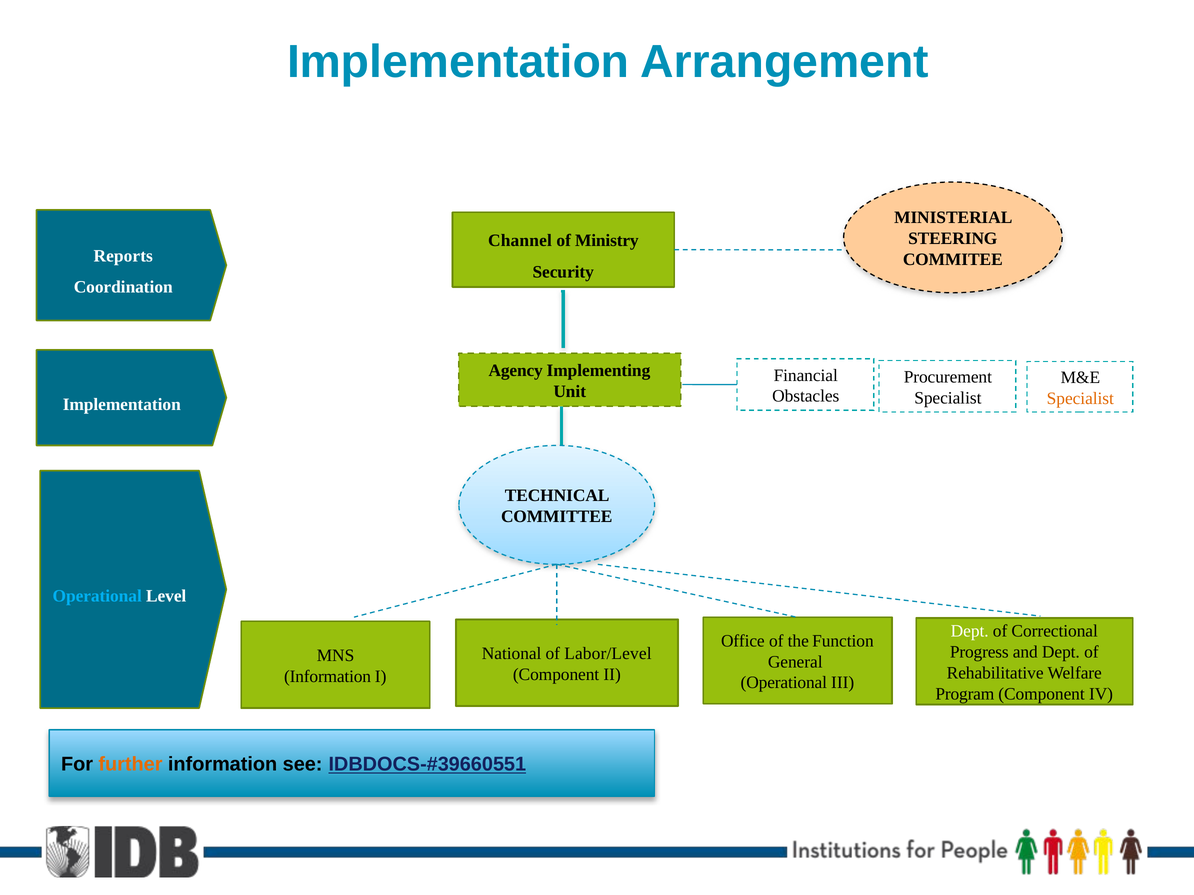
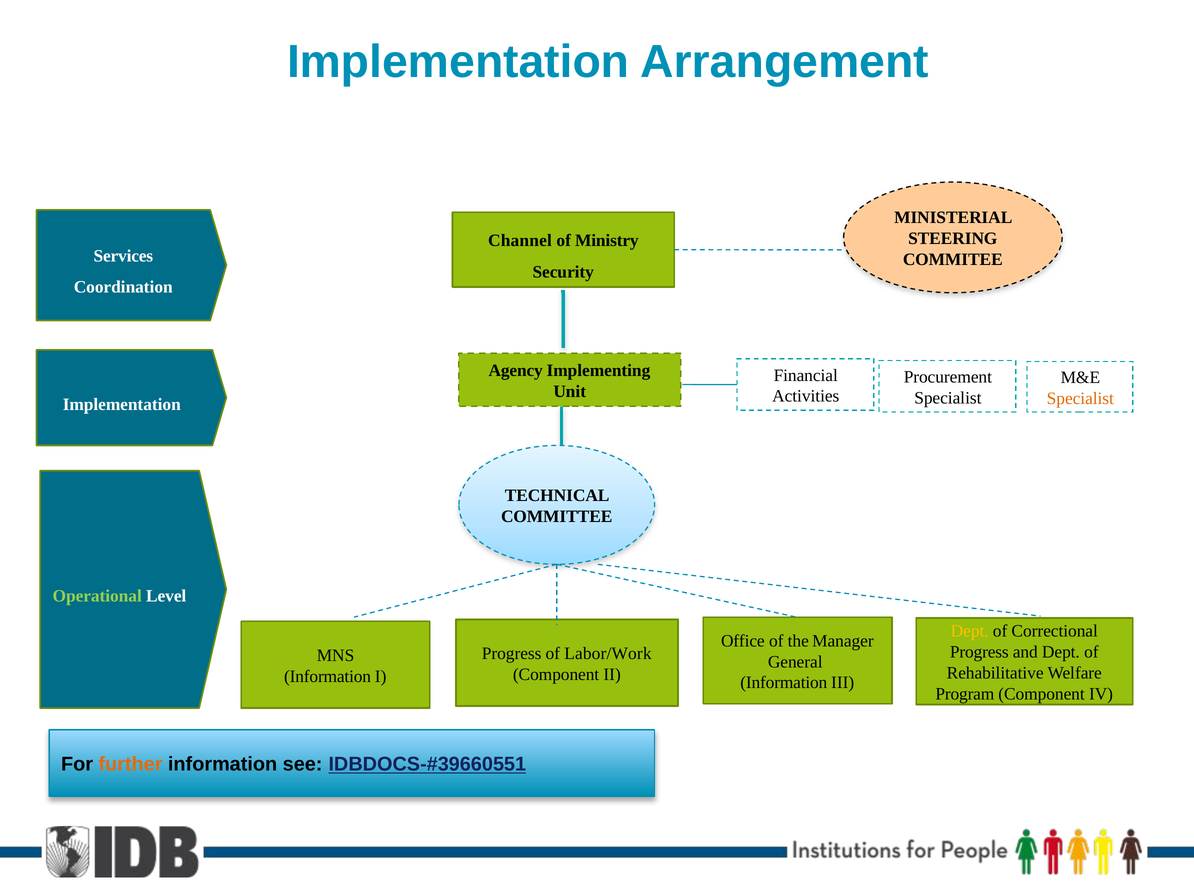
Reports: Reports -> Services (123, 256)
Obstacles: Obstacles -> Activities (806, 396)
Operational colour: light blue -> light green (97, 596)
Dept colour: white -> yellow (970, 632)
Function: Function -> Manager (843, 641)
National: National -> Progress (512, 654)
Labor/Level: Labor/Level -> Labor/Work (608, 654)
Operational: Operational -> Information (784, 683)
